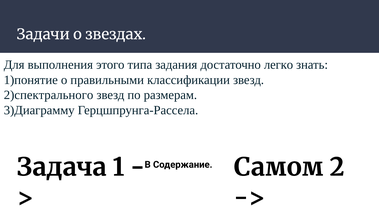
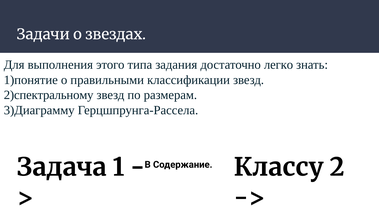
2)спектрального: 2)спектрального -> 2)спектральному (49, 95)
Самом: Самом -> Классу (279, 167)
